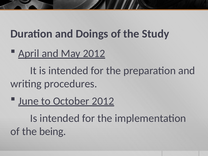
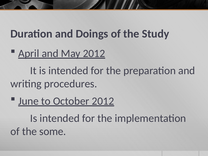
being: being -> some (53, 131)
